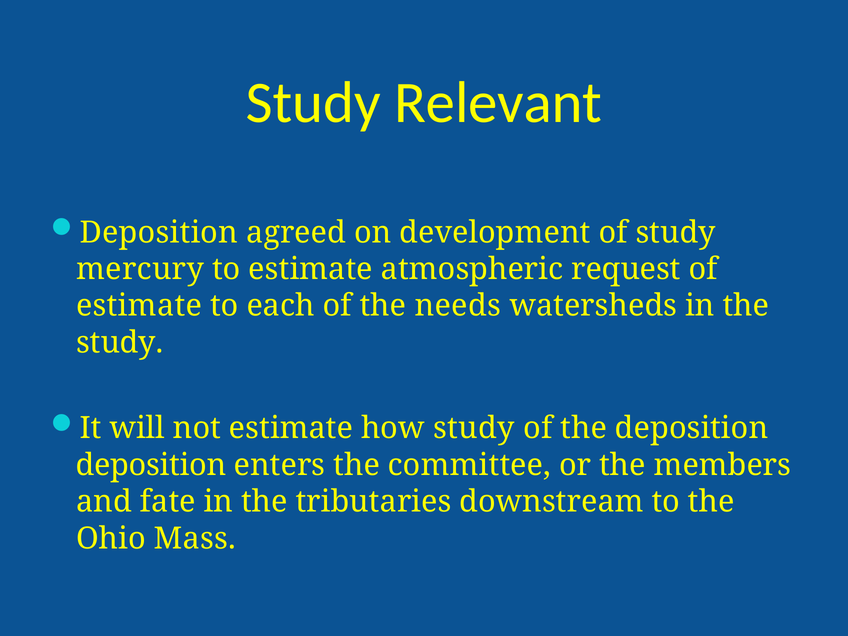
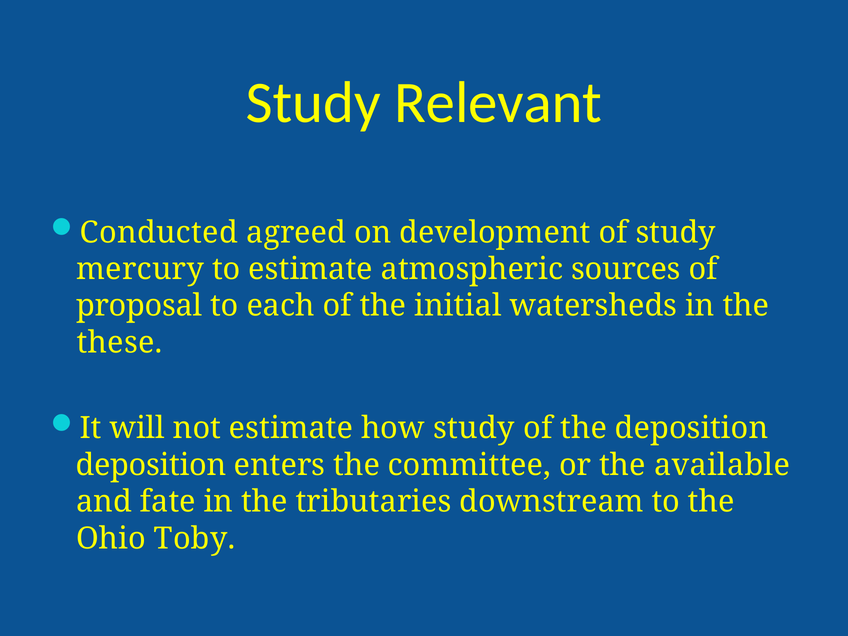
Deposition: Deposition -> Conducted (159, 232)
request: request -> sources (626, 269)
estimate: estimate -> proposal (139, 306)
needs: needs -> initial (458, 306)
study: study -> these (120, 343)
members: members -> available (722, 465)
Mass: Mass -> Toby (195, 538)
